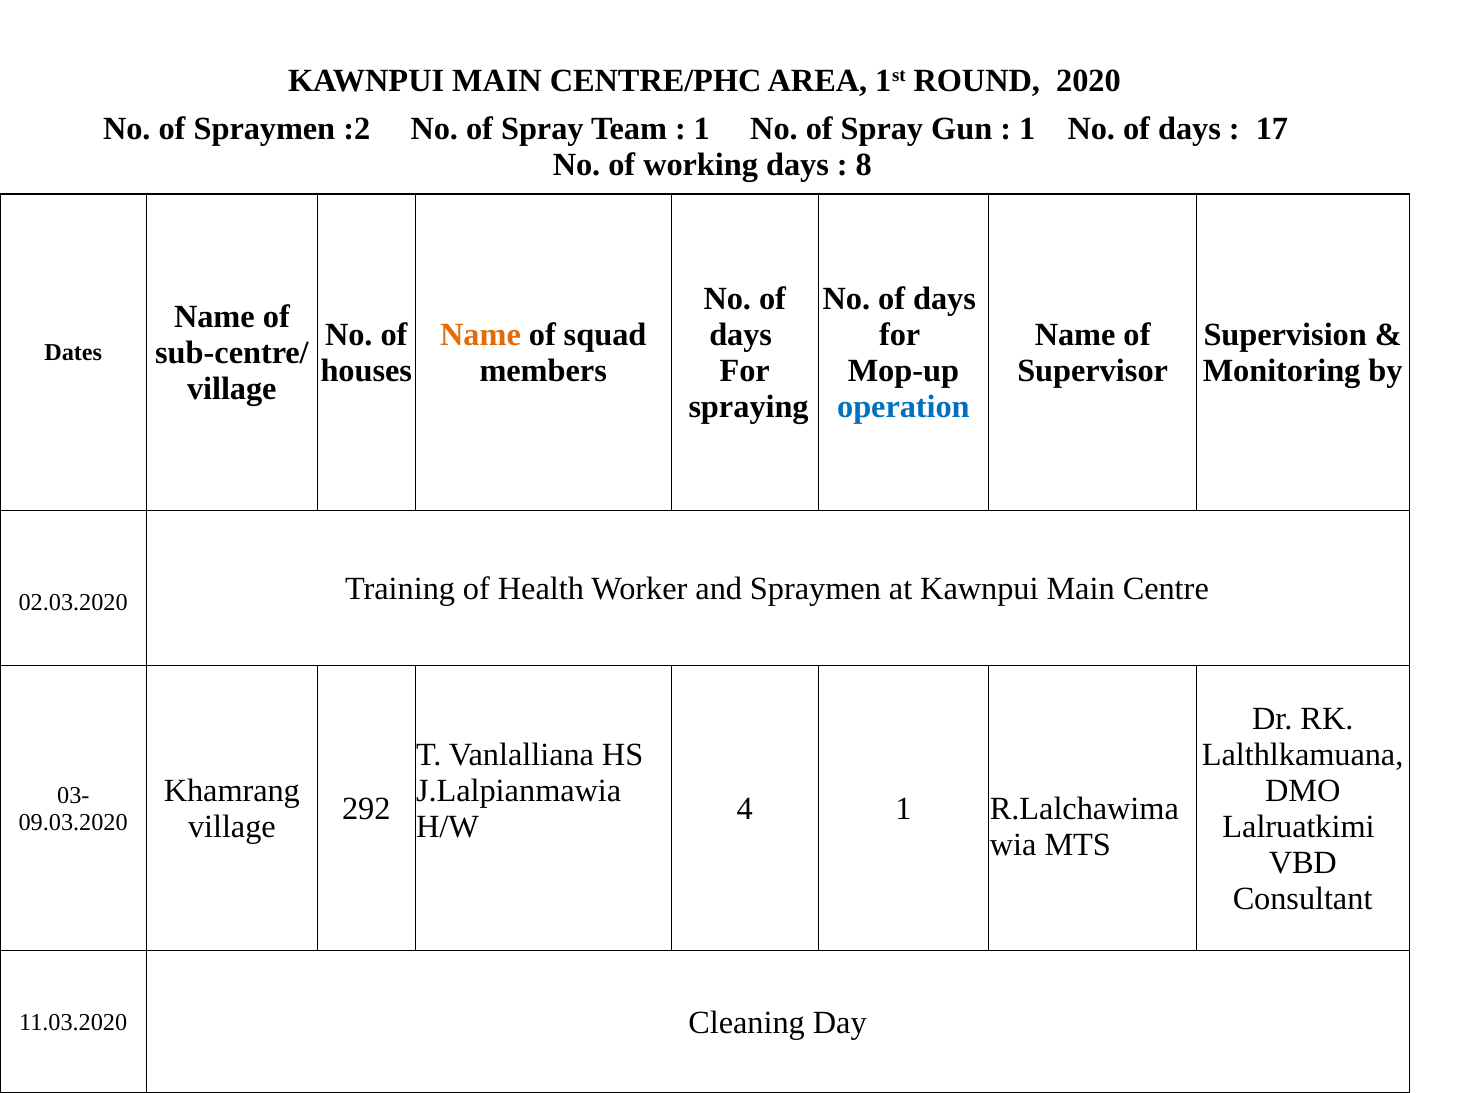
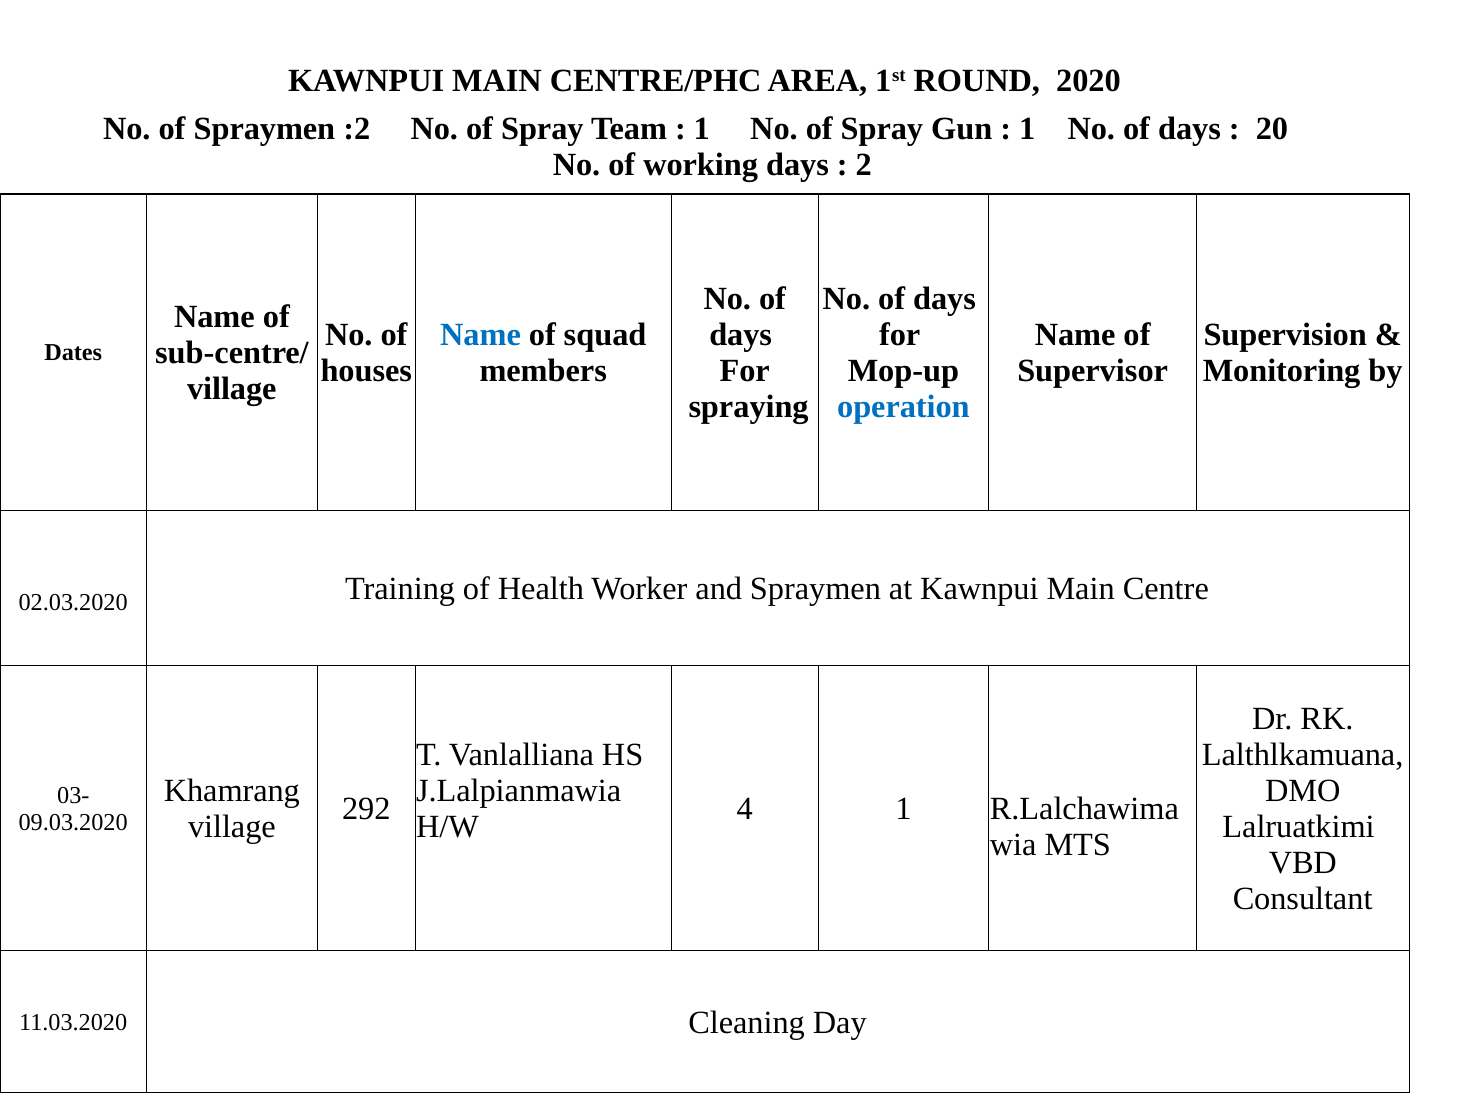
17: 17 -> 20 (1272, 129)
8: 8 -> 2 (864, 165)
Name colour: orange -> blue (481, 335)
